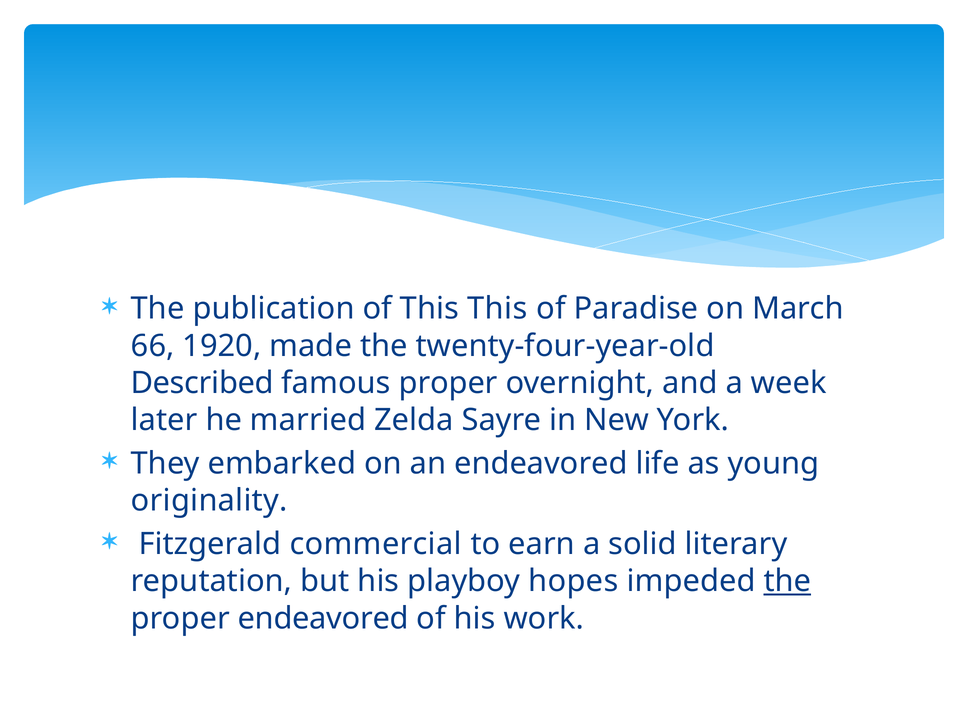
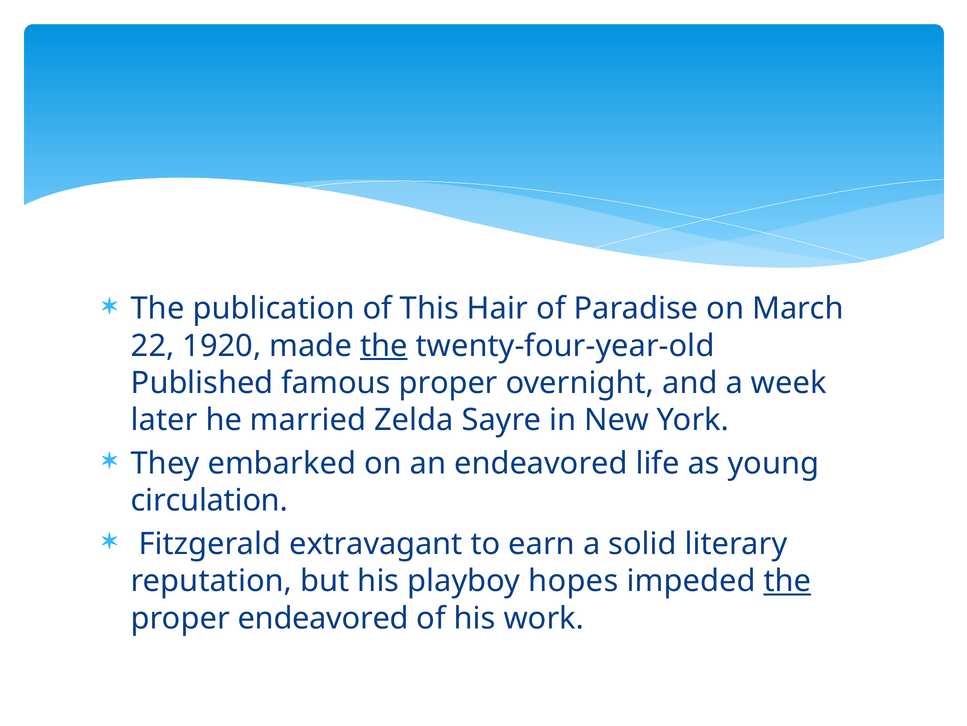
This This: This -> Hair (498, 308)
66: 66 -> 22 (153, 346)
the underline: none -> present (384, 346)
Described: Described -> Published (202, 383)
originality: originality -> circulation (209, 500)
commercial: commercial -> extravagant (376, 544)
